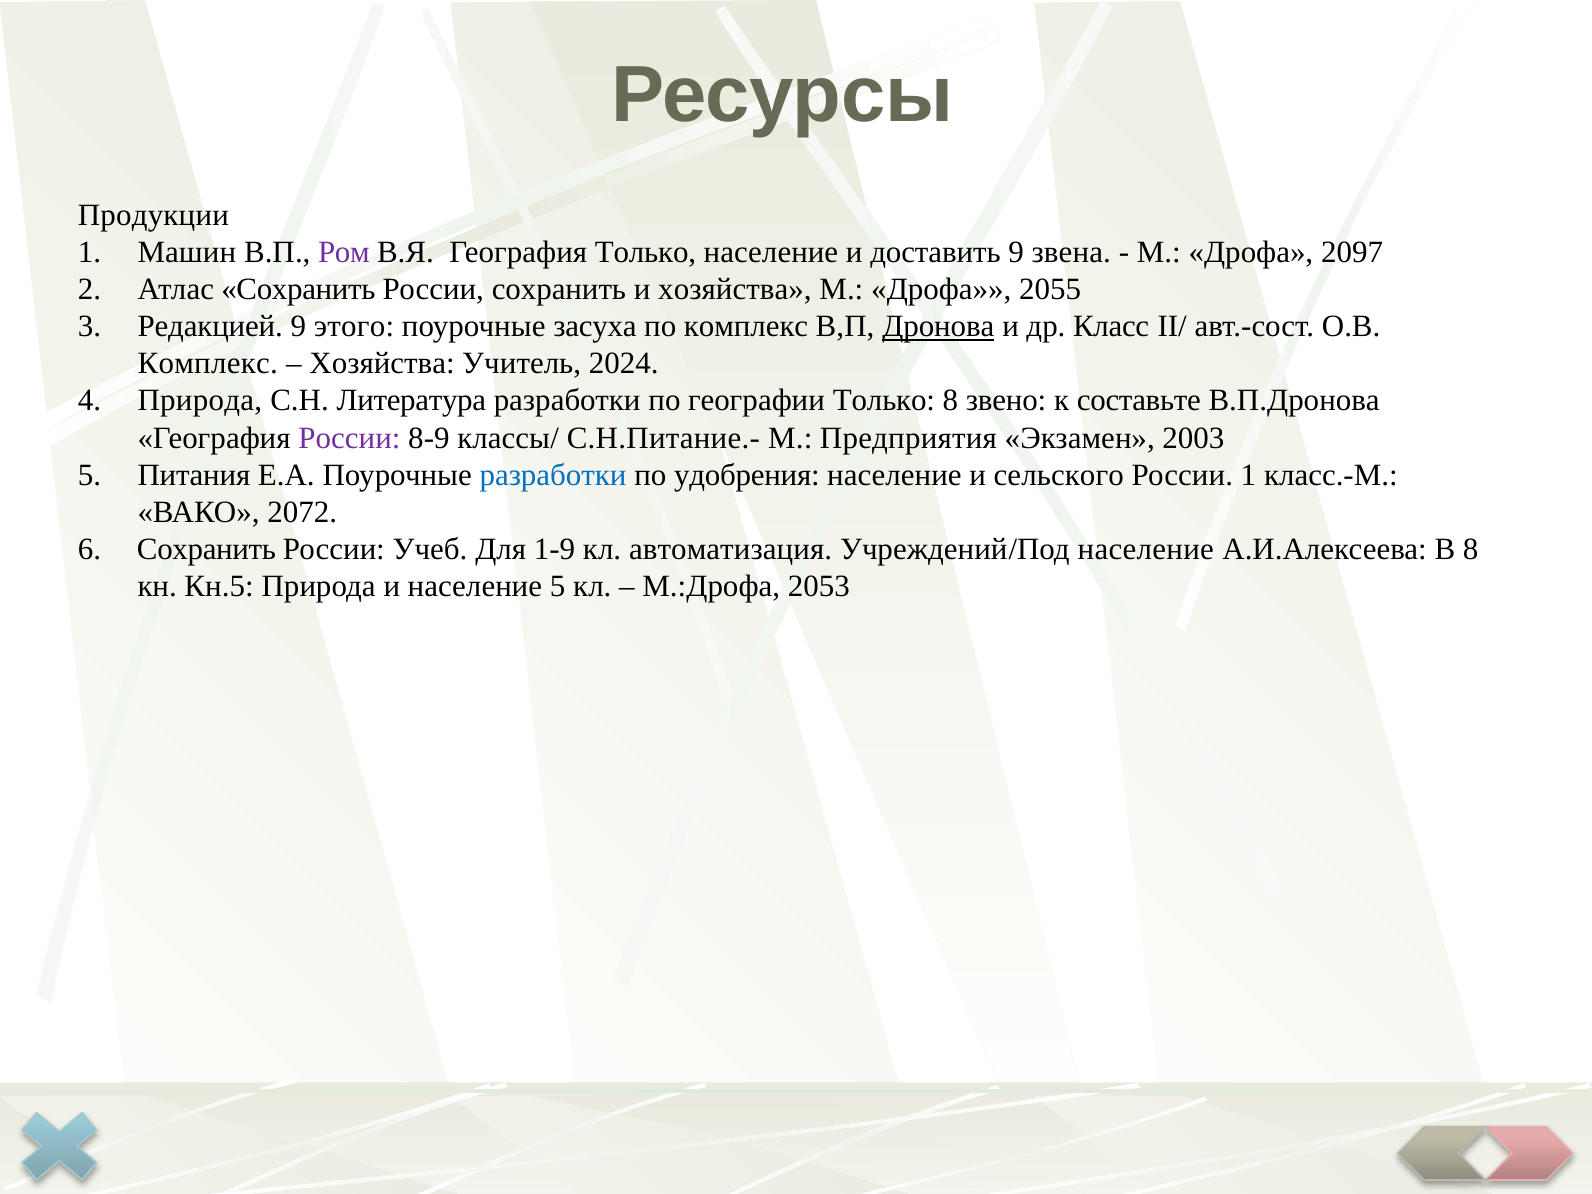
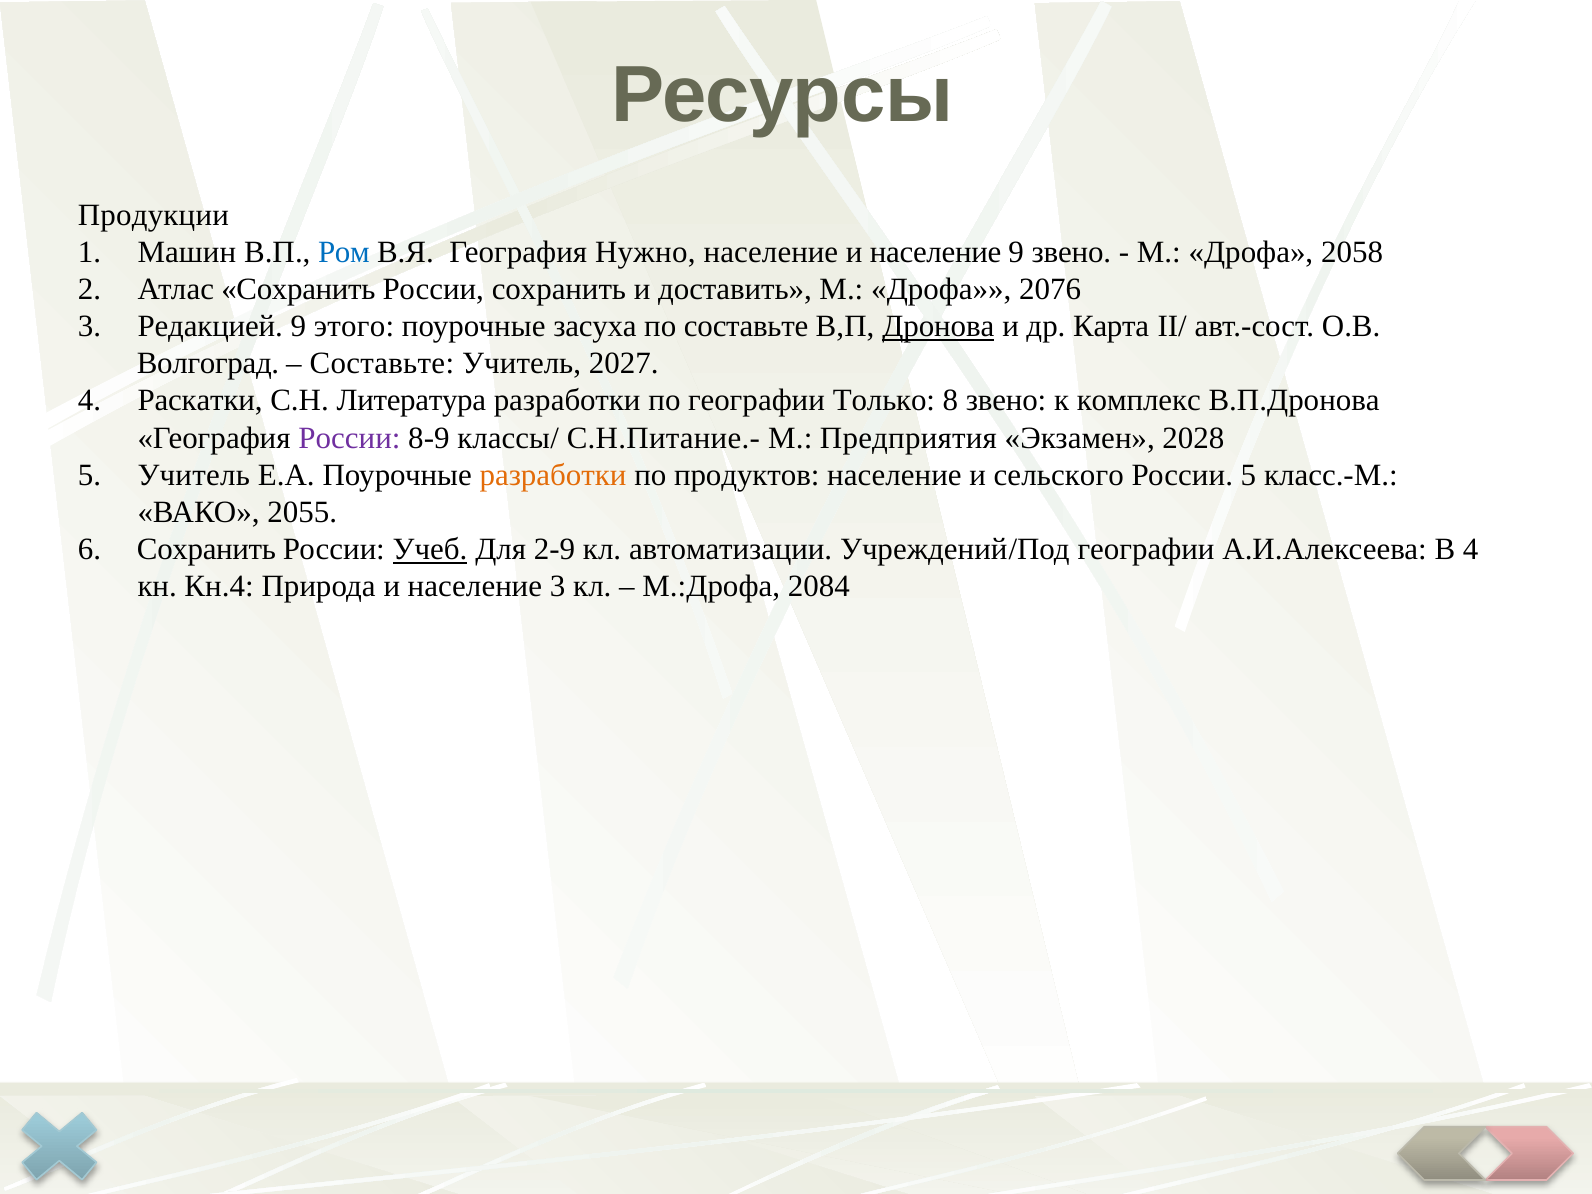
Ром colour: purple -> blue (344, 252)
География Только: Только -> Нужно (645, 252)
население и доставить: доставить -> население (936, 252)
9 звена: звена -> звено (1071, 252)
2097: 2097 -> 2058 (1352, 252)
и хозяйства: хозяйства -> доставить (735, 289)
2055: 2055 -> 2076 (1050, 289)
по комплекс: комплекс -> составьте (746, 326)
Класс: Класс -> Карта (1111, 326)
Комплекс: Комплекс -> Волгоград (208, 364)
Хозяйства: Хозяйства -> Составьте (382, 364)
2024: 2024 -> 2027 (624, 364)
Природа: Природа -> Раскатки (200, 401)
составьте: составьте -> комплекс (1139, 401)
2003: 2003 -> 2028 (1193, 438)
Питания: Питания -> Учитель (194, 475)
разработки colour: blue -> orange (553, 475)
удобрения: удобрения -> продуктов (747, 475)
России 1: 1 -> 5 (1248, 475)
2072: 2072 -> 2055 (302, 512)
Учеб underline: none -> present (430, 549)
1-9: 1-9 -> 2-9 (555, 549)
автоматизация: автоматизация -> автоматизации (731, 549)
Учреждений/Под население: население -> географии (1146, 549)
В 8: 8 -> 4 (1471, 549)
Кн.5: Кн.5 -> Кн.4 (219, 587)
население 5: 5 -> 3 (558, 587)
2053: 2053 -> 2084 (819, 587)
